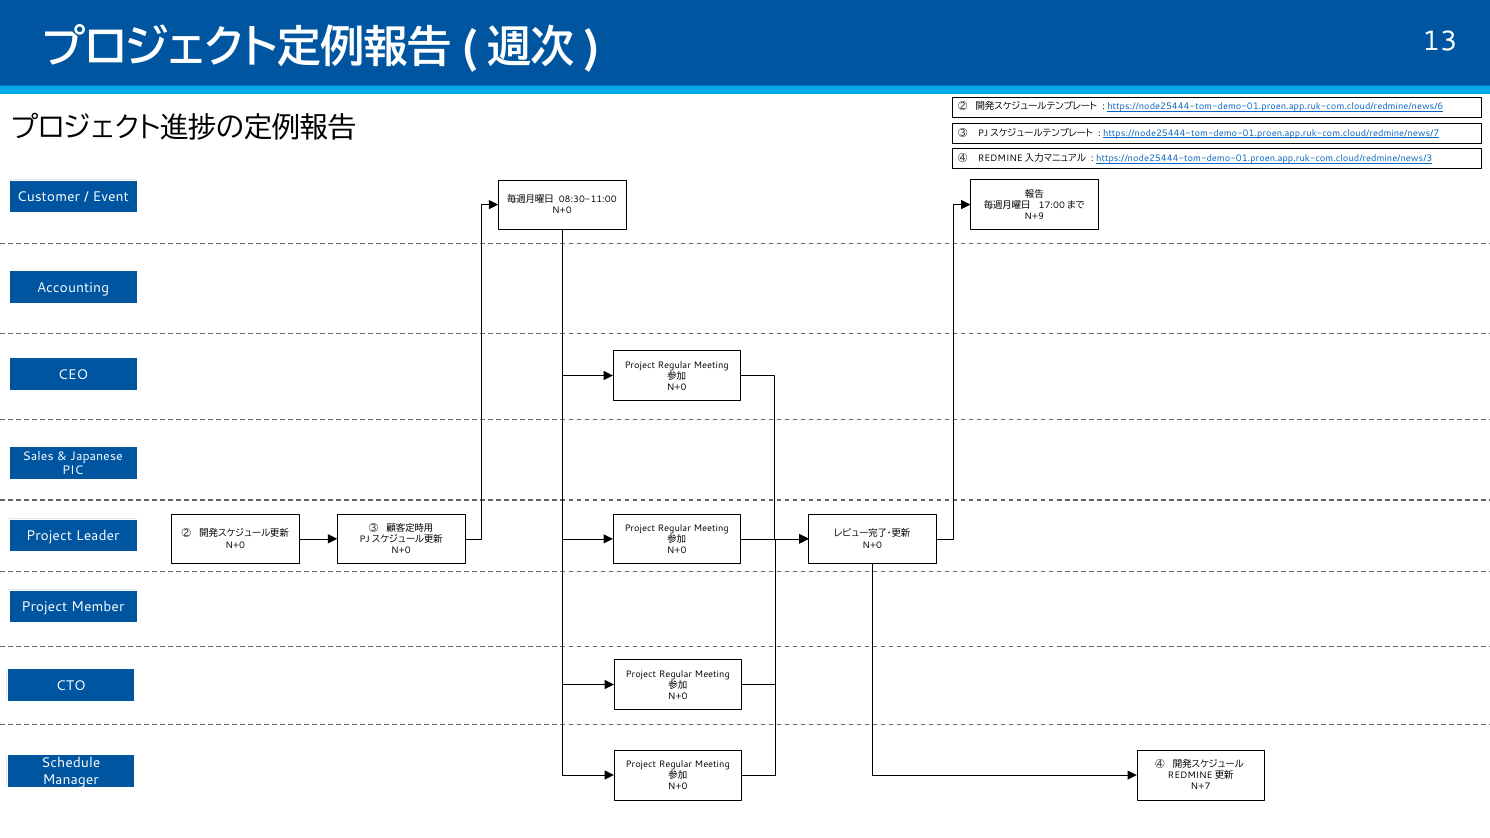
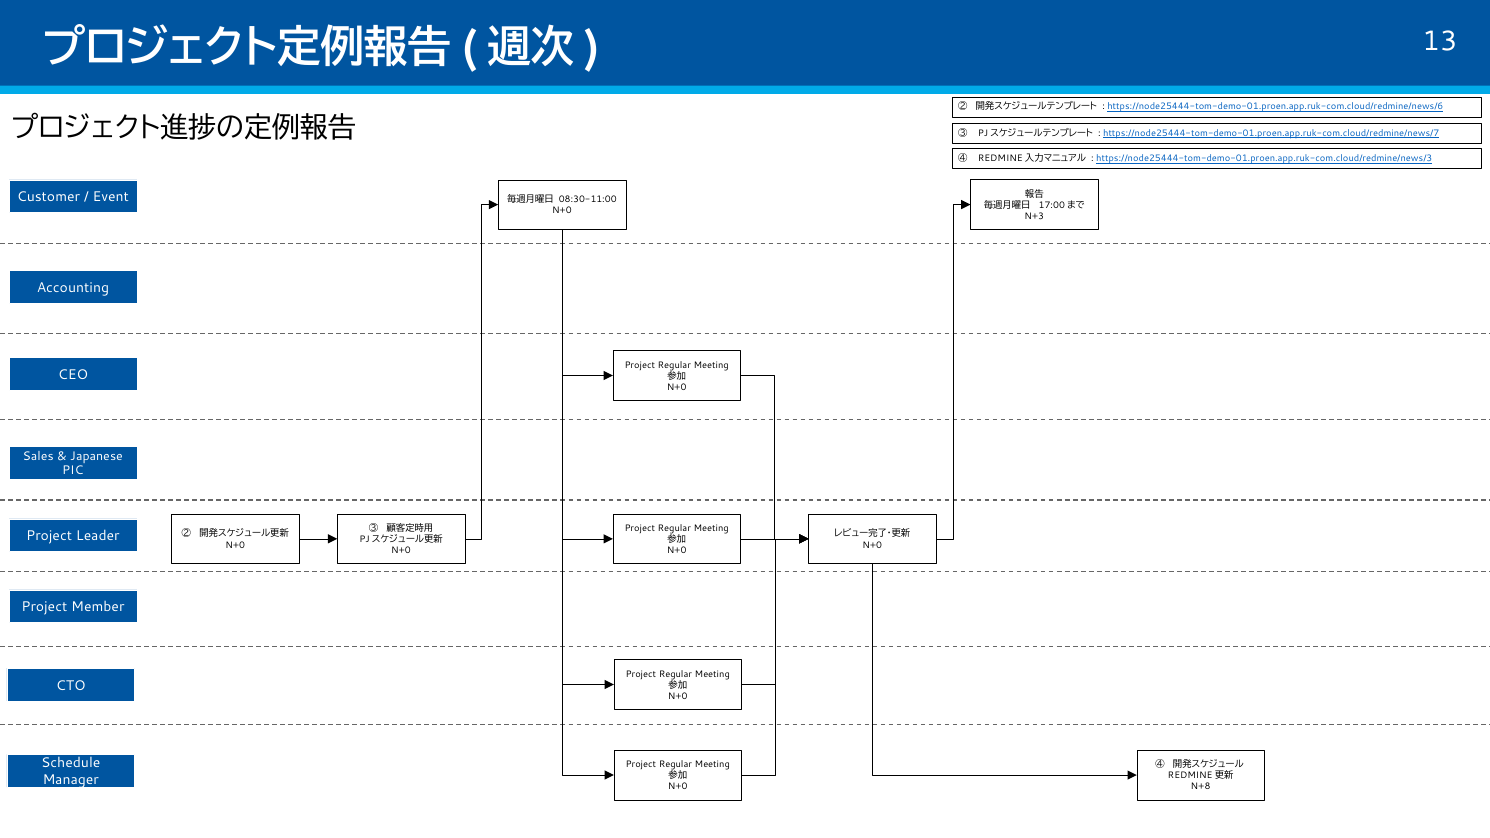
N+9: N+9 -> N+3 (1034, 216)
N+7: N+7 -> N+8 (1201, 787)
